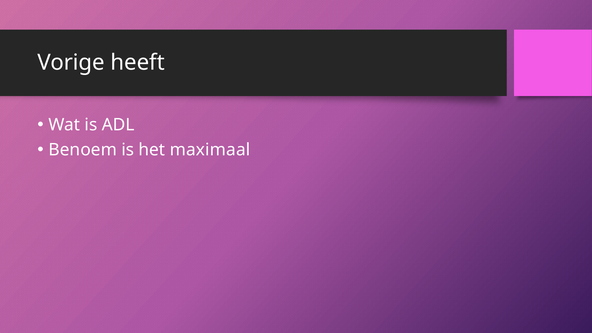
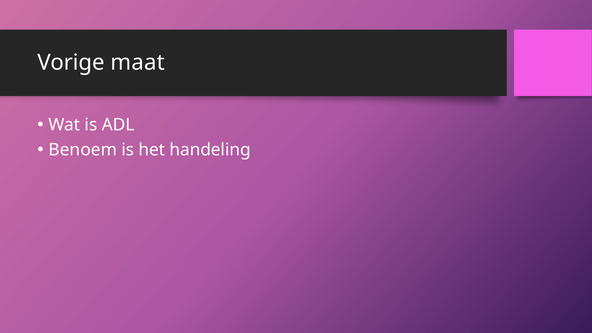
heeft: heeft -> maat (138, 63)
maximaal: maximaal -> handeling (210, 150)
